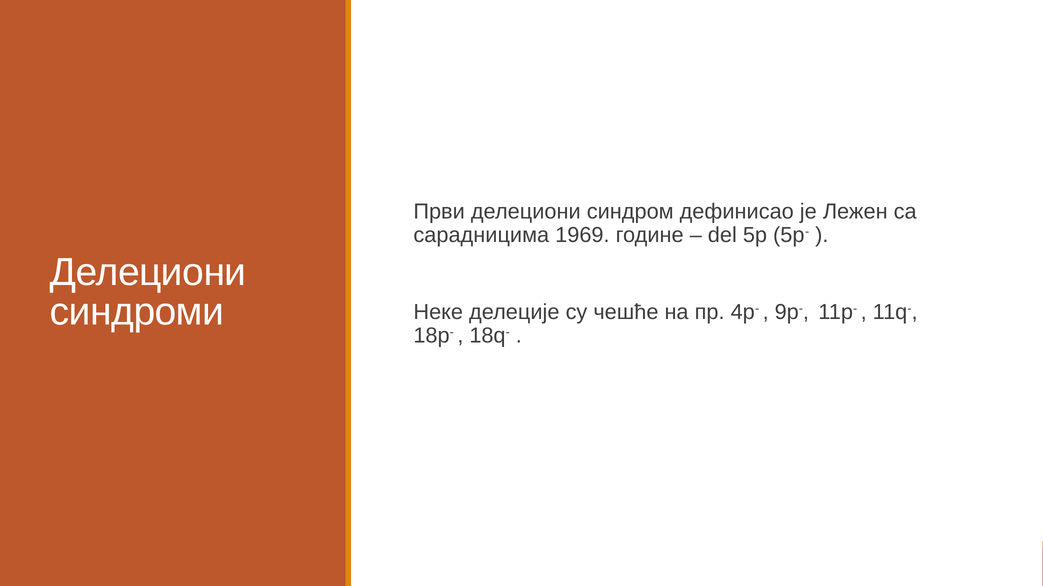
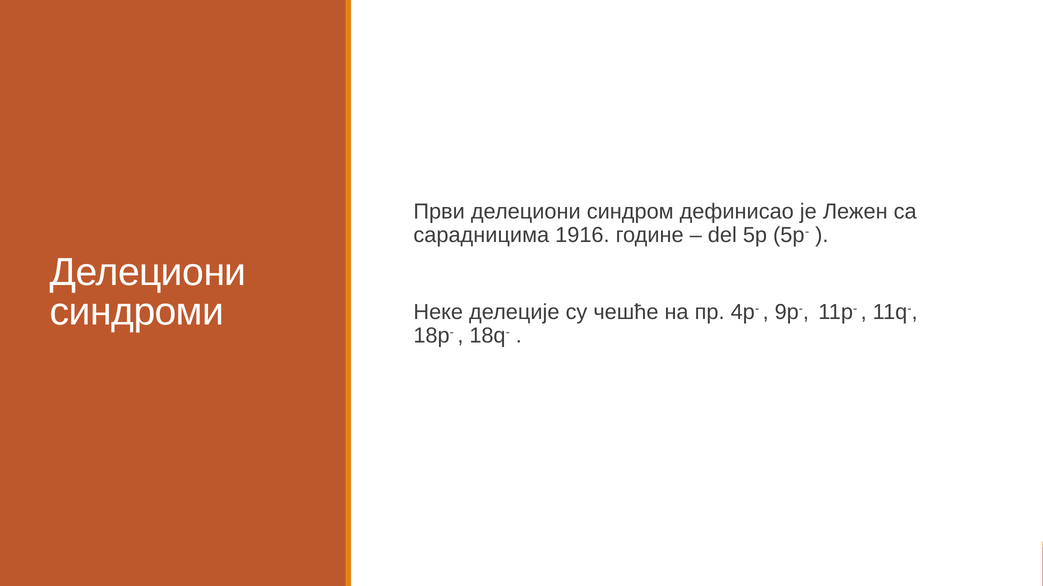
1969: 1969 -> 1916 (582, 235)
